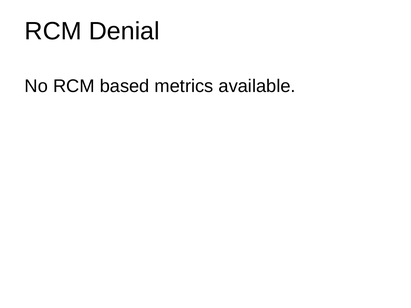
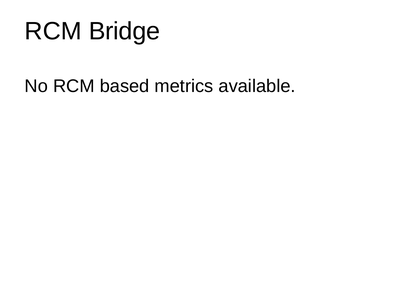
Denial: Denial -> Bridge (124, 31)
